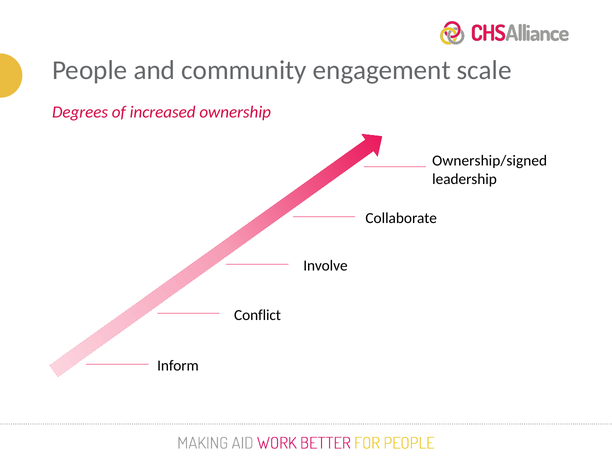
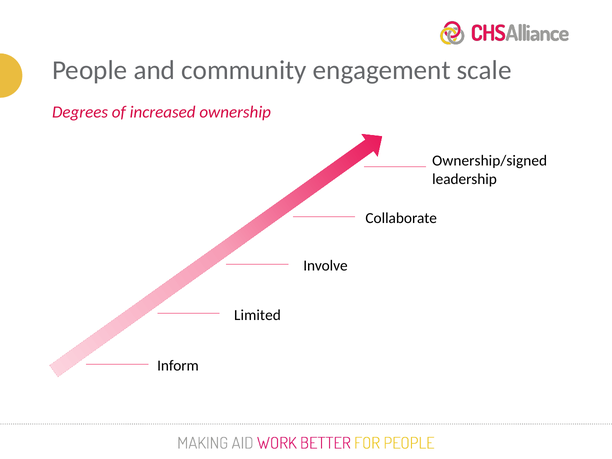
Conflict: Conflict -> Limited (257, 315)
